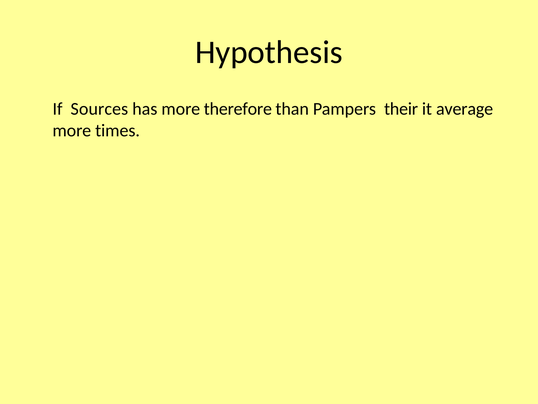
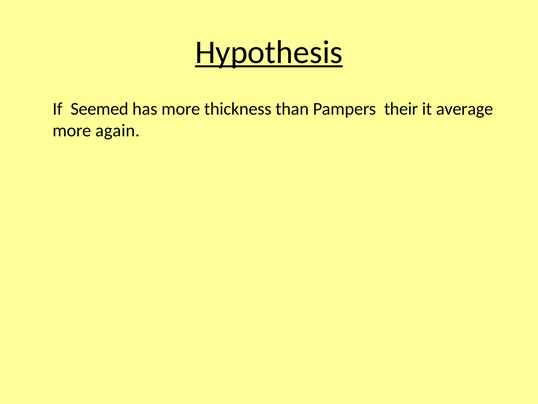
Hypothesis underline: none -> present (269, 52)
Sources: Sources -> Seemed (100, 109)
therefore: therefore -> thickness (238, 109)
times: times -> again (117, 130)
